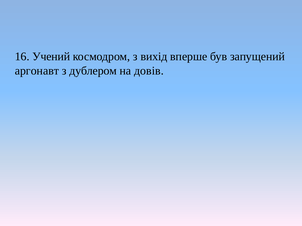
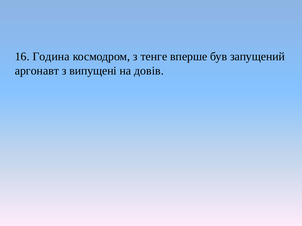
Учений: Учений -> Година (51, 57)
вихід: вихід -> тенге (154, 57)
дублером: дублером -> випущені (93, 71)
